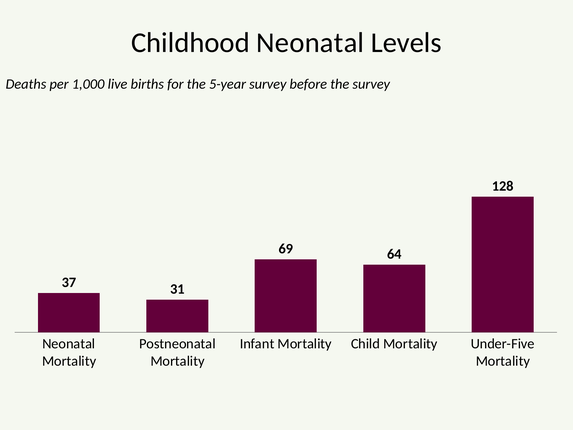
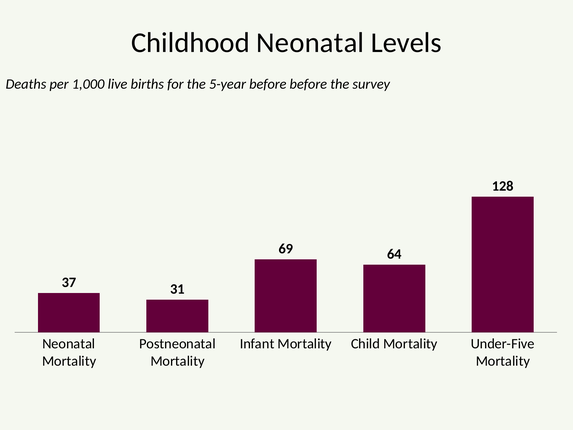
5-year survey: survey -> before (268, 84)
